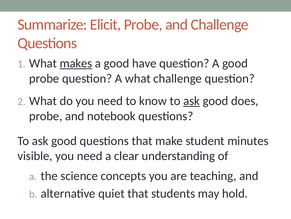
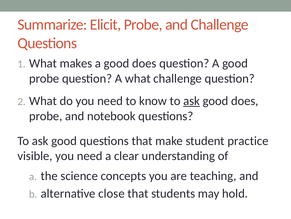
makes underline: present -> none (76, 63)
a good have: have -> does (144, 63)
minutes: minutes -> practice (248, 140)
quiet: quiet -> close (111, 193)
